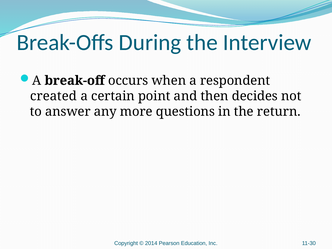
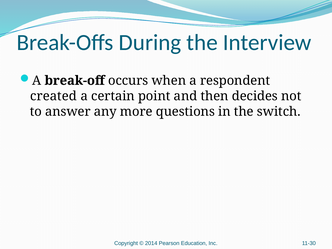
return: return -> switch (279, 112)
